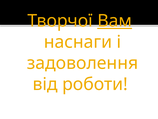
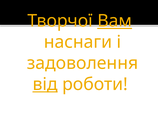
від underline: none -> present (45, 84)
